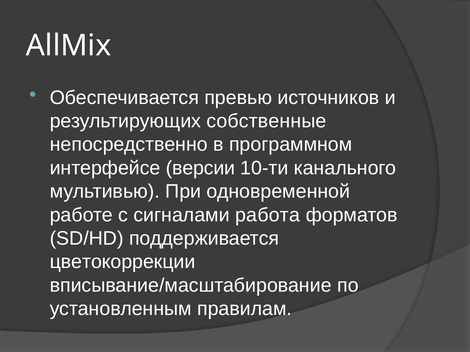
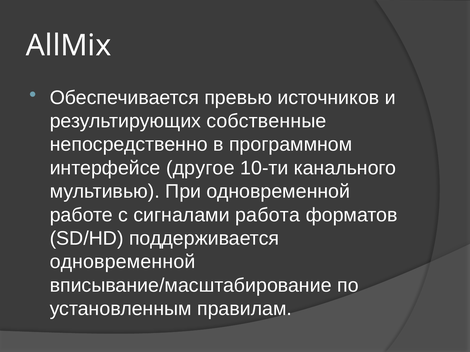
версии: версии -> другое (200, 168)
цветокоррекции: цветокоррекции -> одновременной (123, 262)
